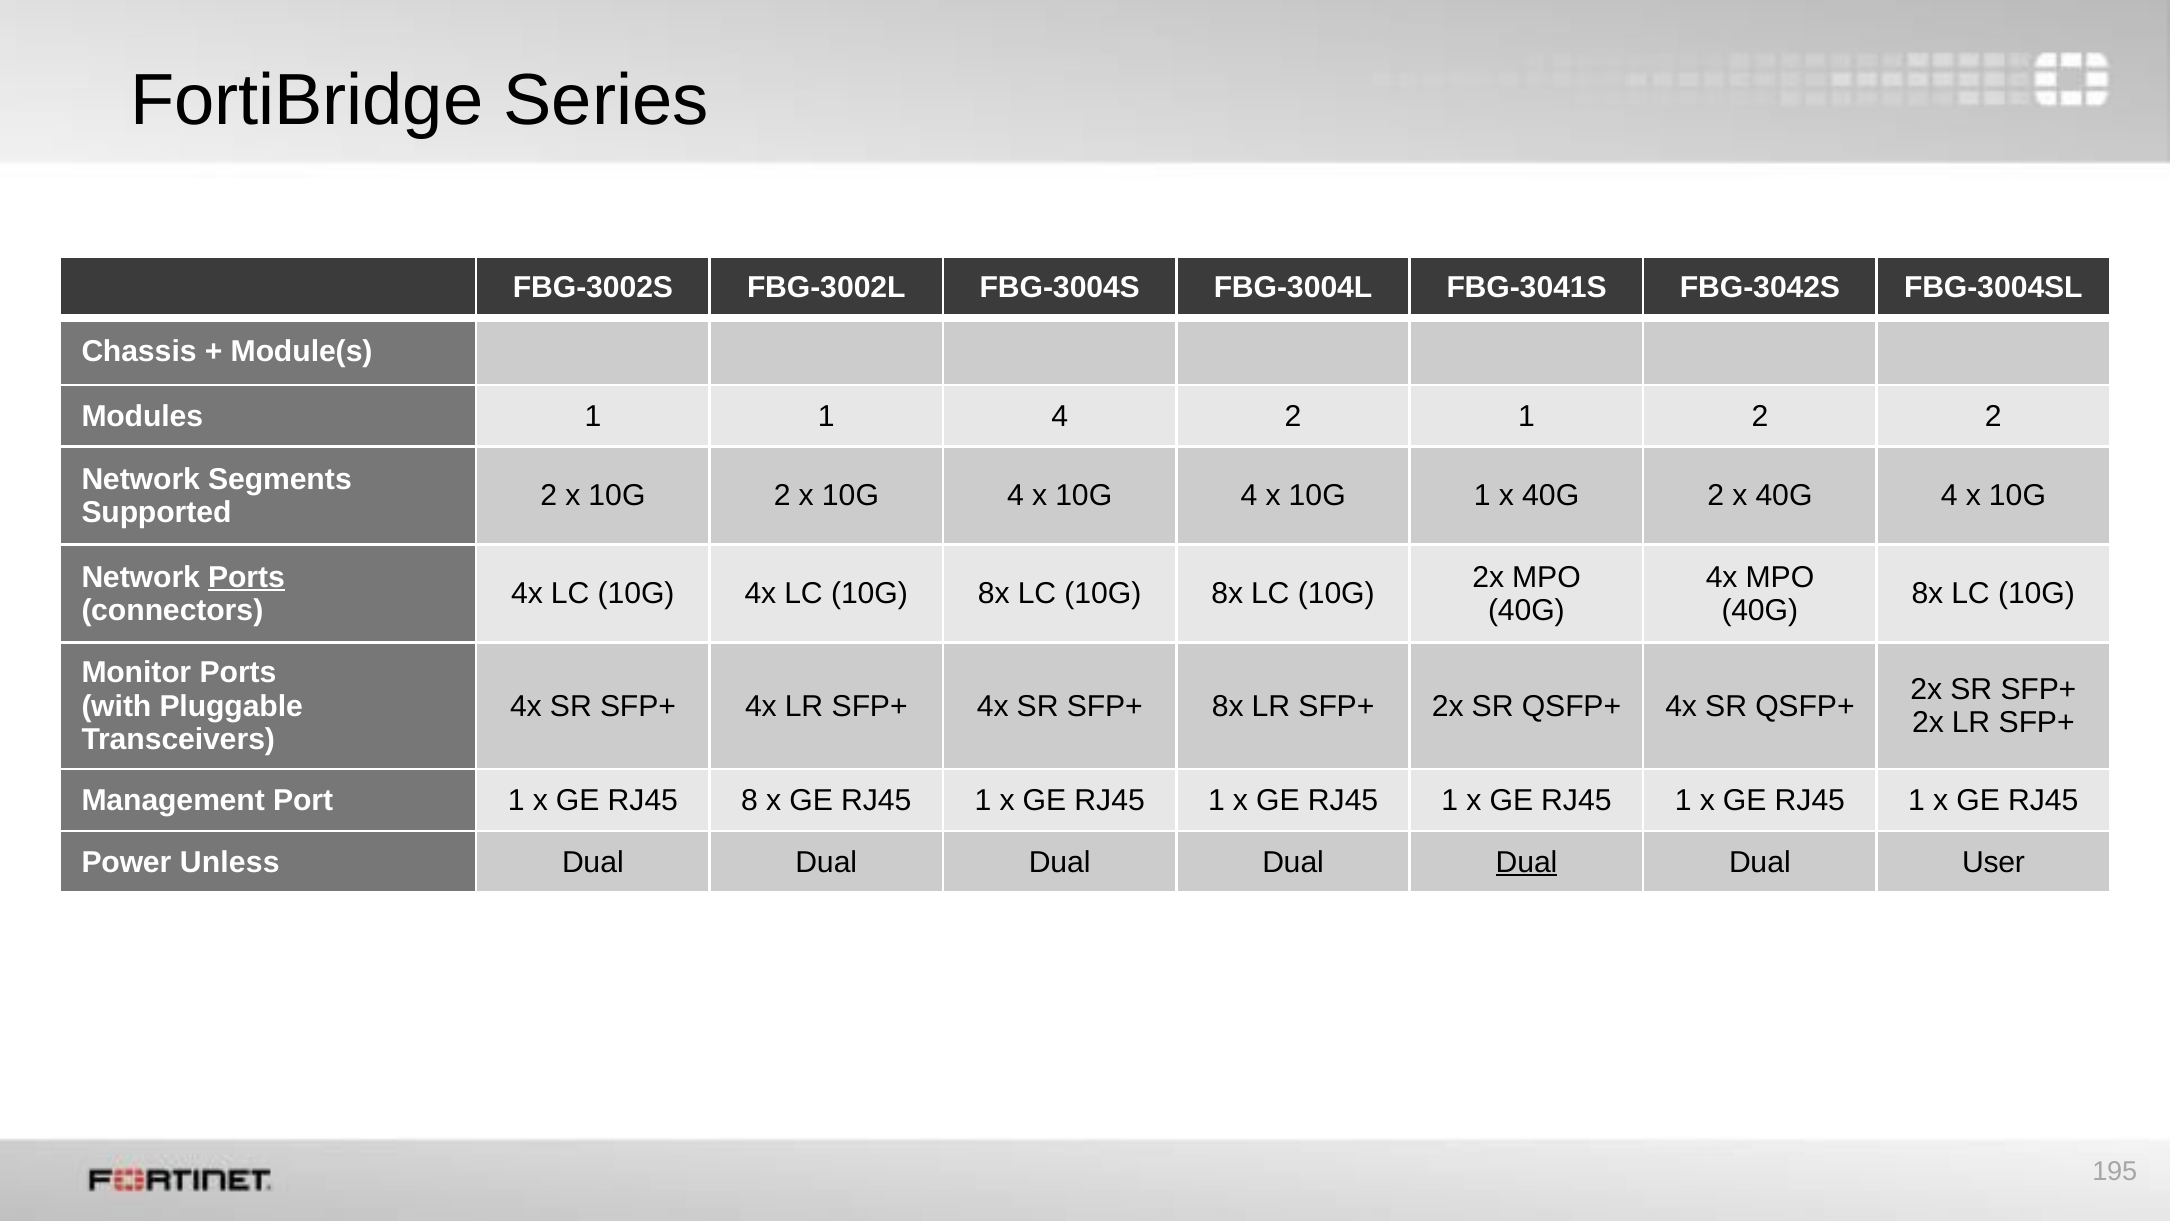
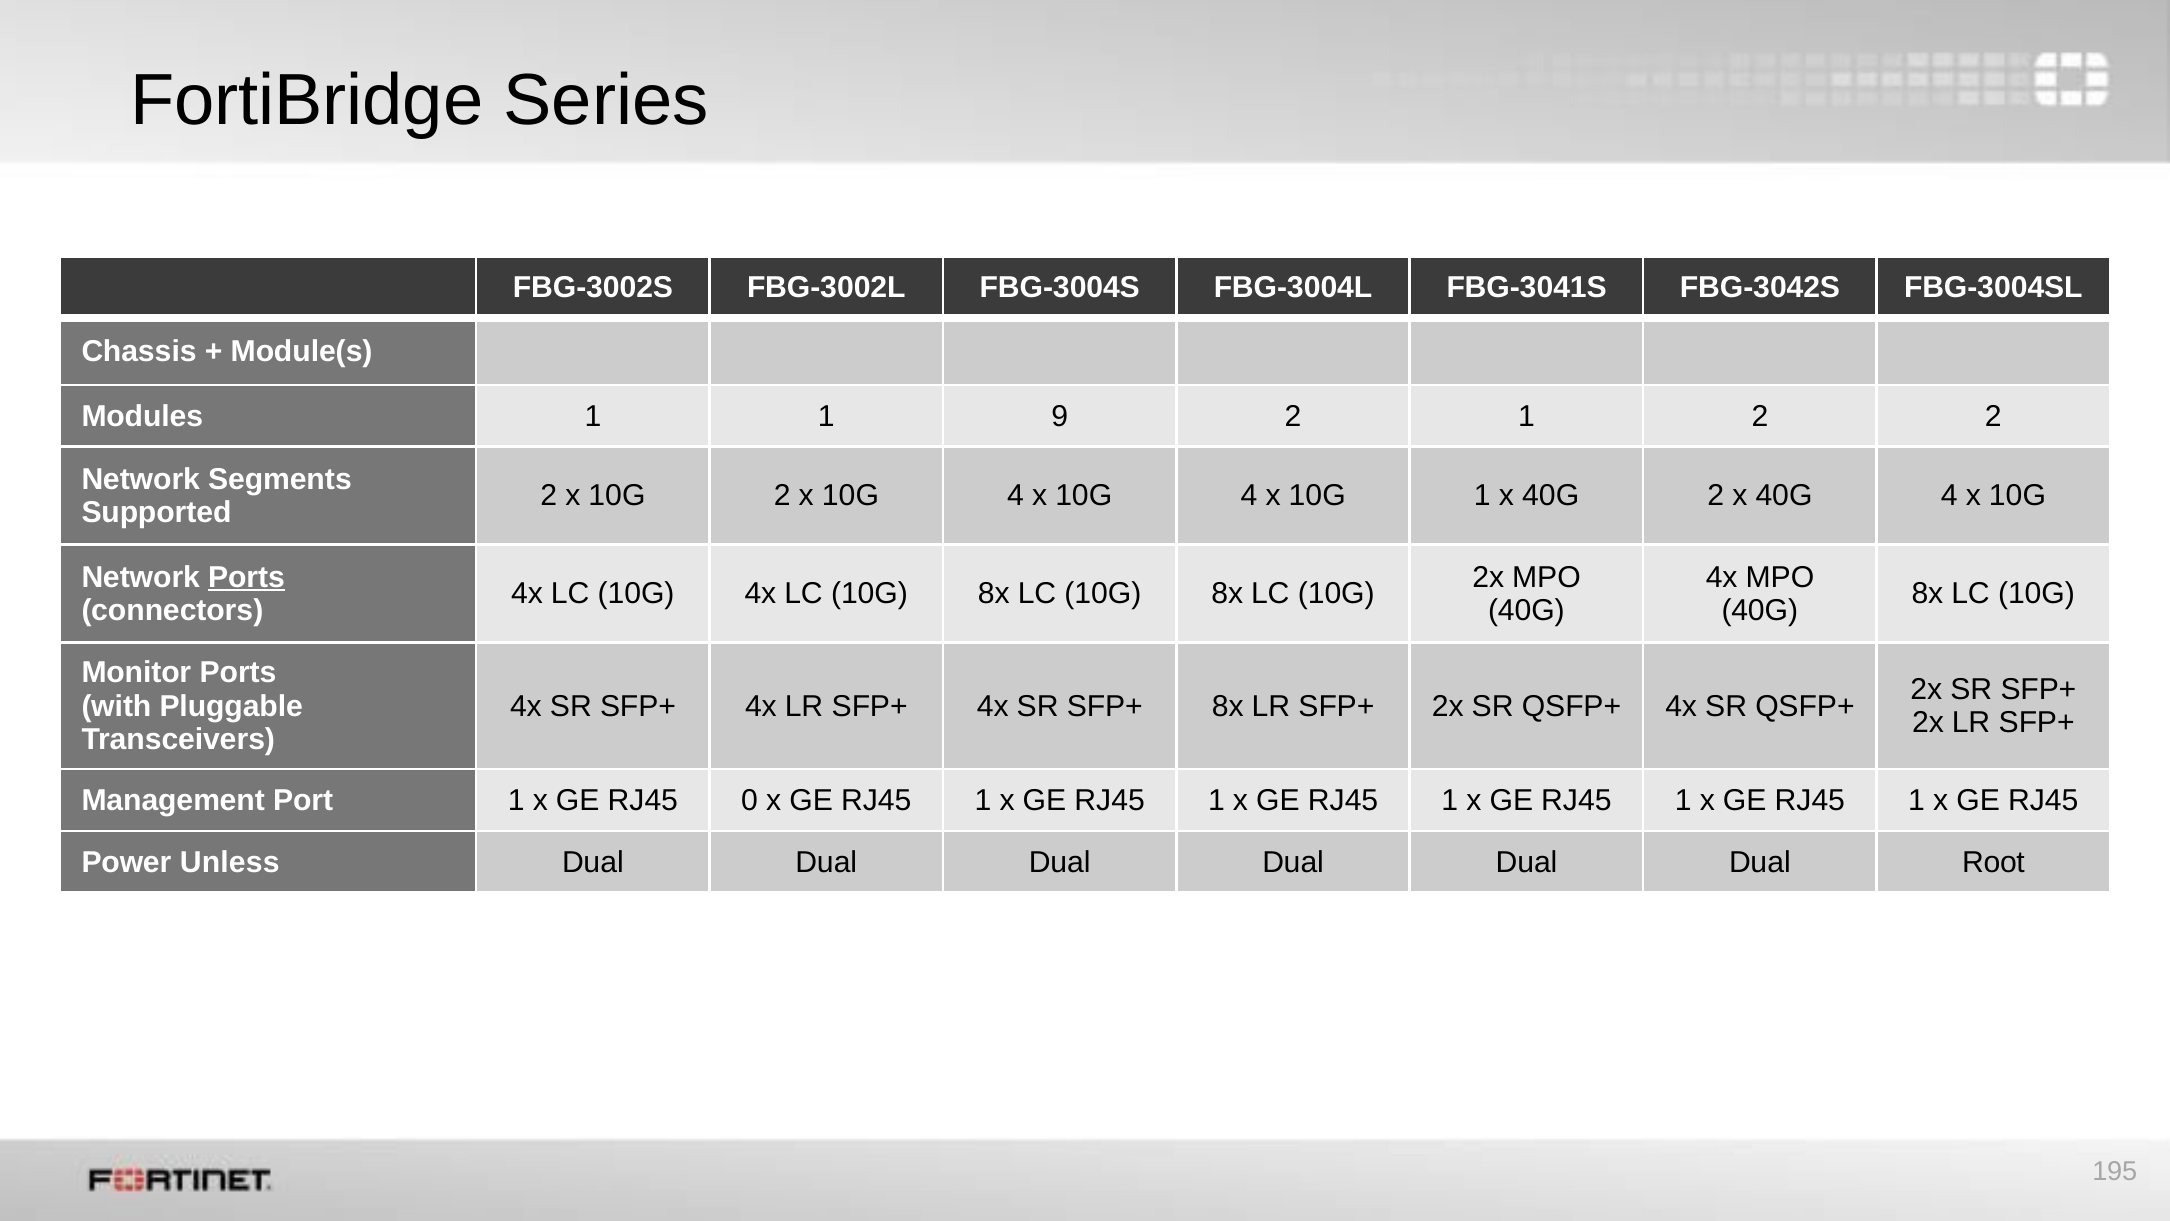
1 4: 4 -> 9 (1060, 416)
8: 8 -> 0 (750, 800)
Dual underline: present -> none (1527, 862)
User: User -> Root (1993, 862)
